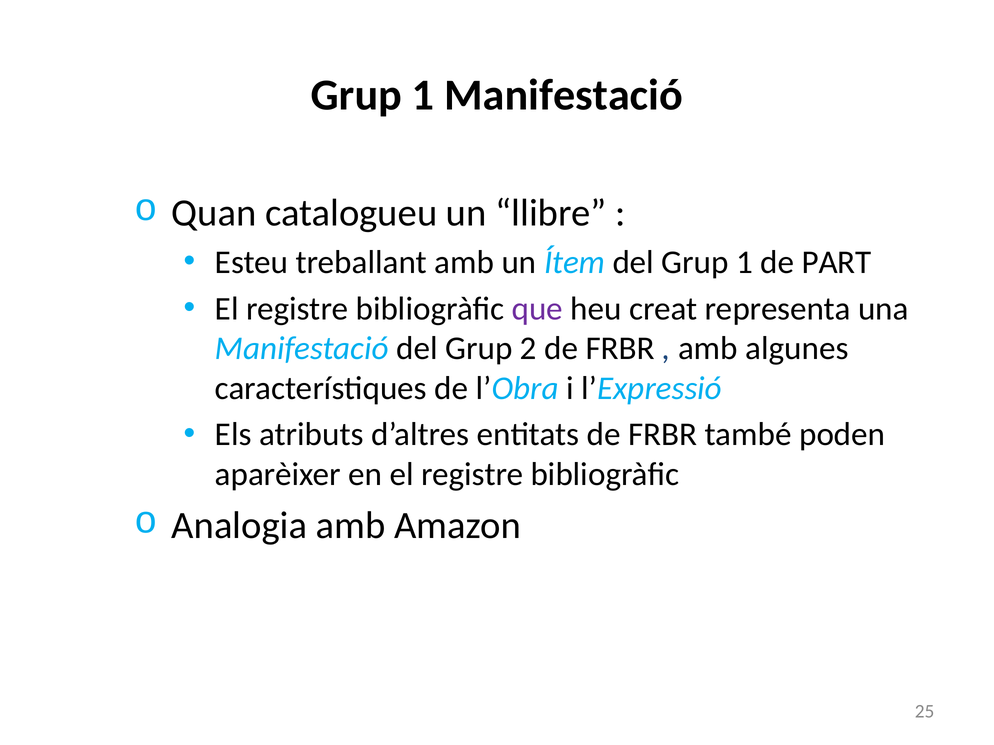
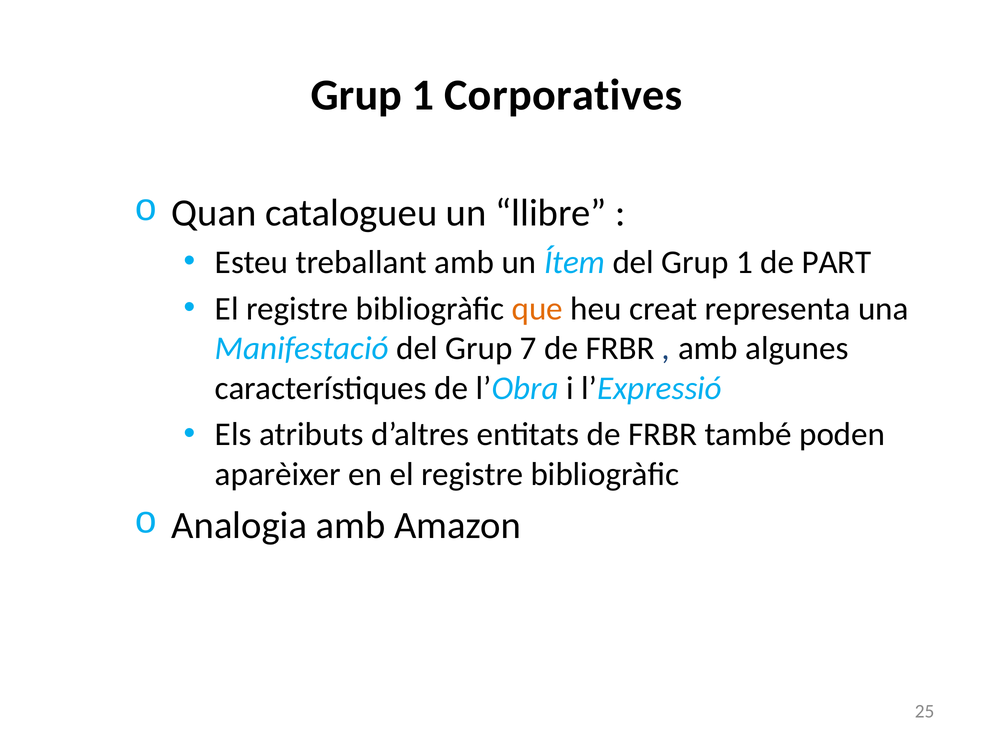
1 Manifestació: Manifestació -> Corporatives (563, 95)
que colour: purple -> orange (537, 309)
2: 2 -> 7 (528, 349)
